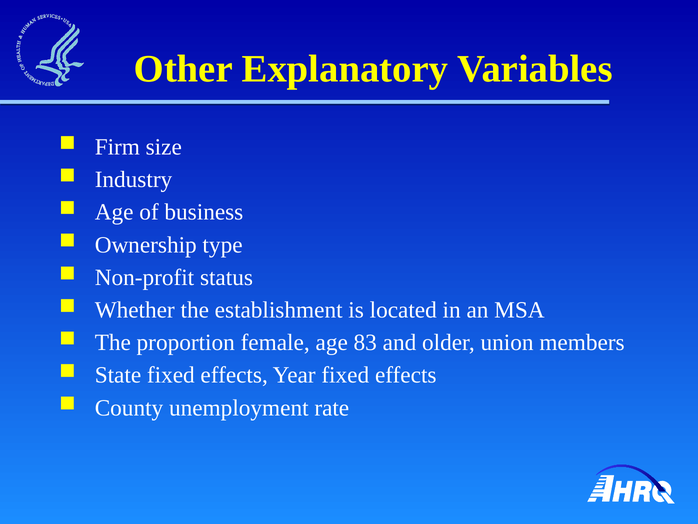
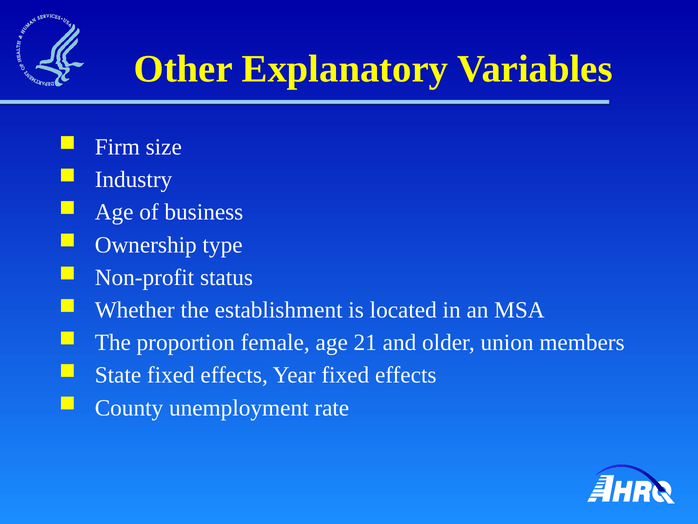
83: 83 -> 21 (365, 342)
